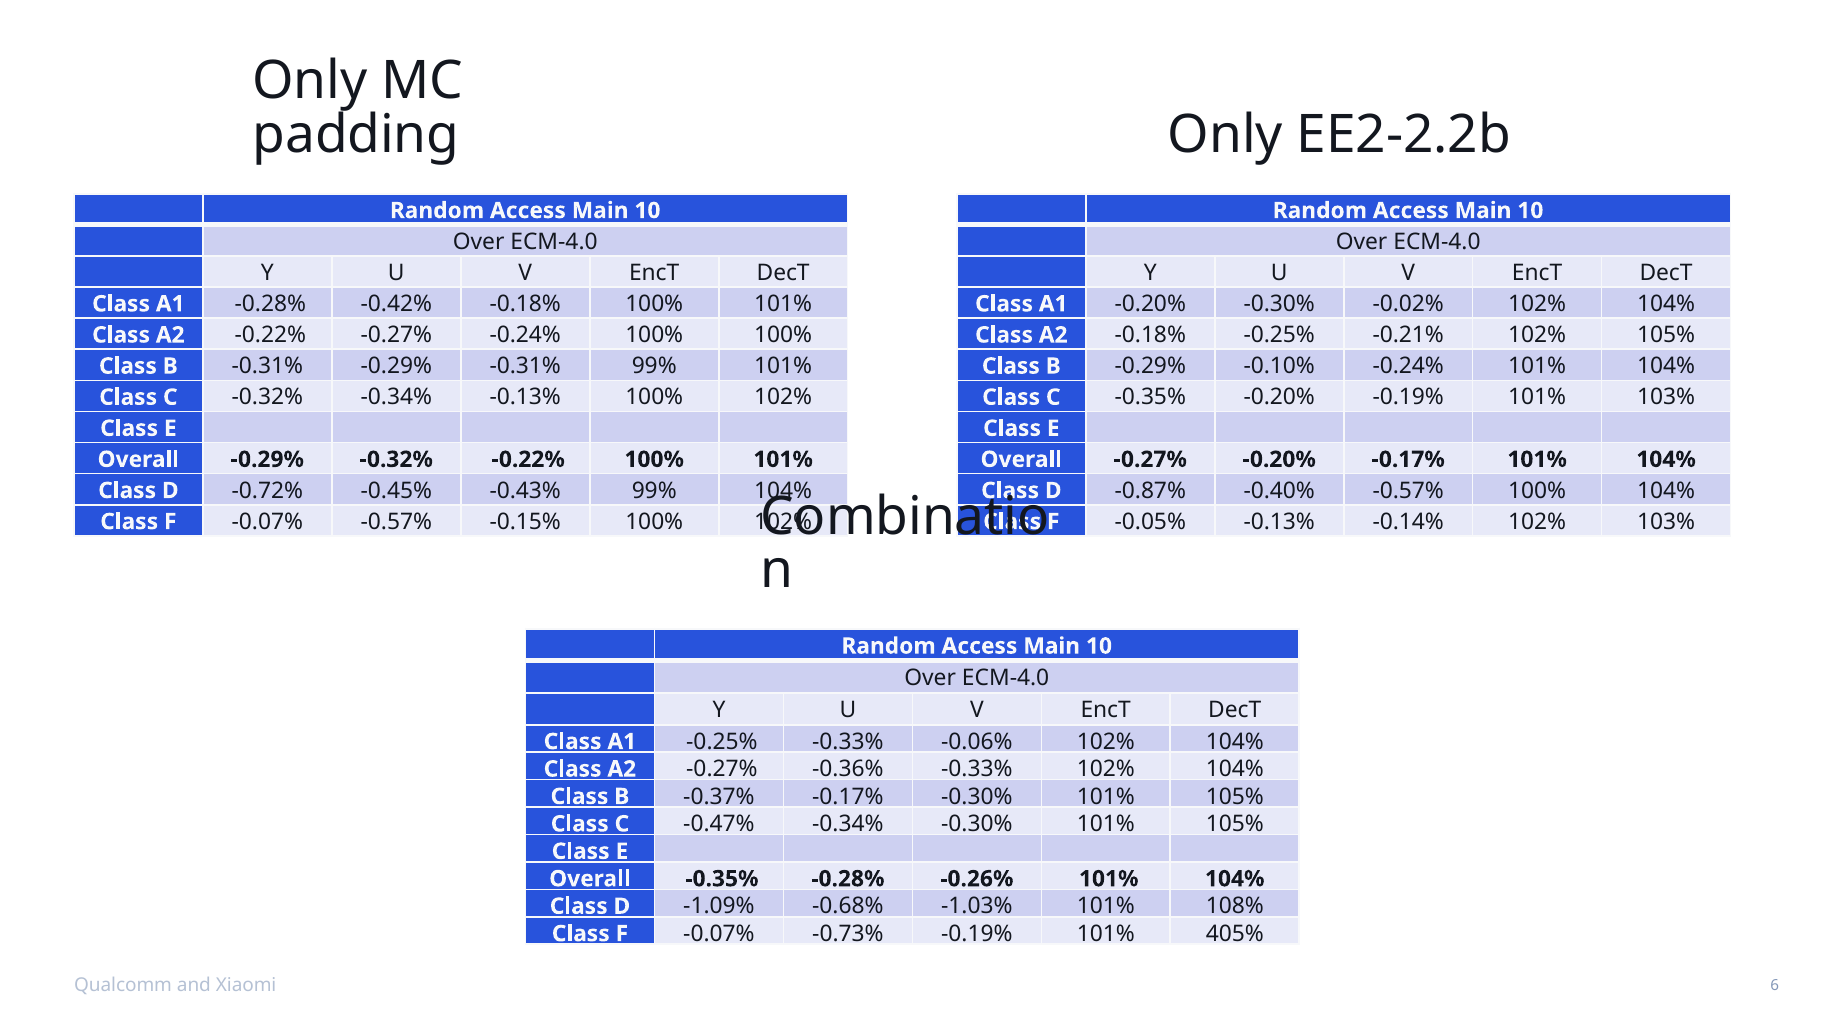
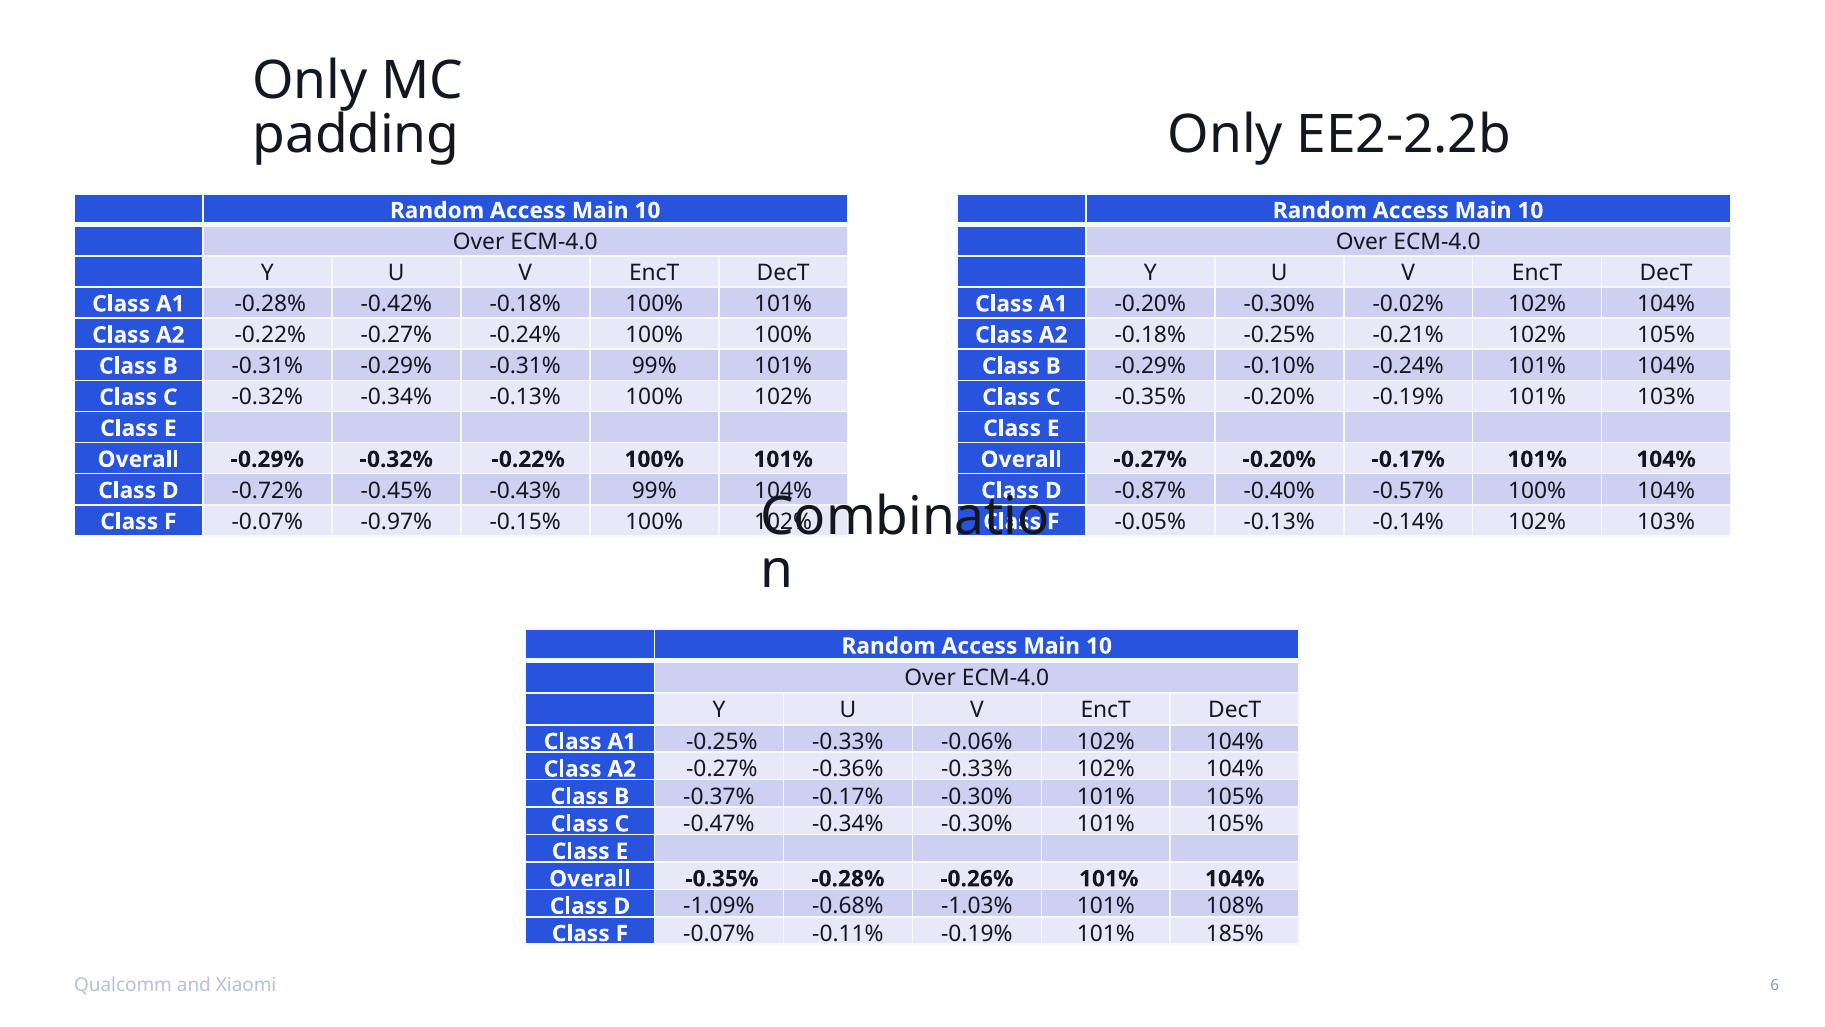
-0.07% -0.57%: -0.57% -> -0.97% (396, 521)
-0.73%: -0.73% -> -0.11% (848, 933)
405%: 405% -> 185% (1235, 933)
